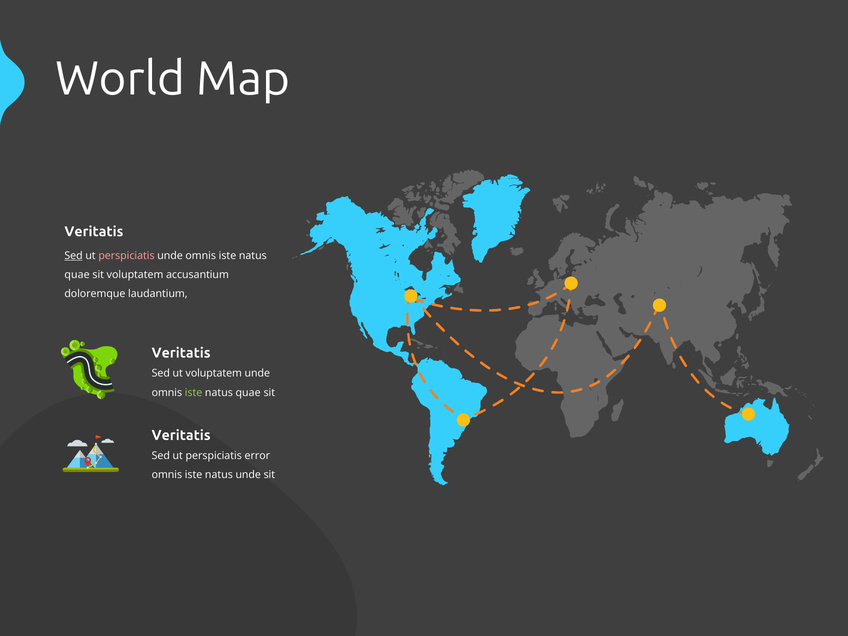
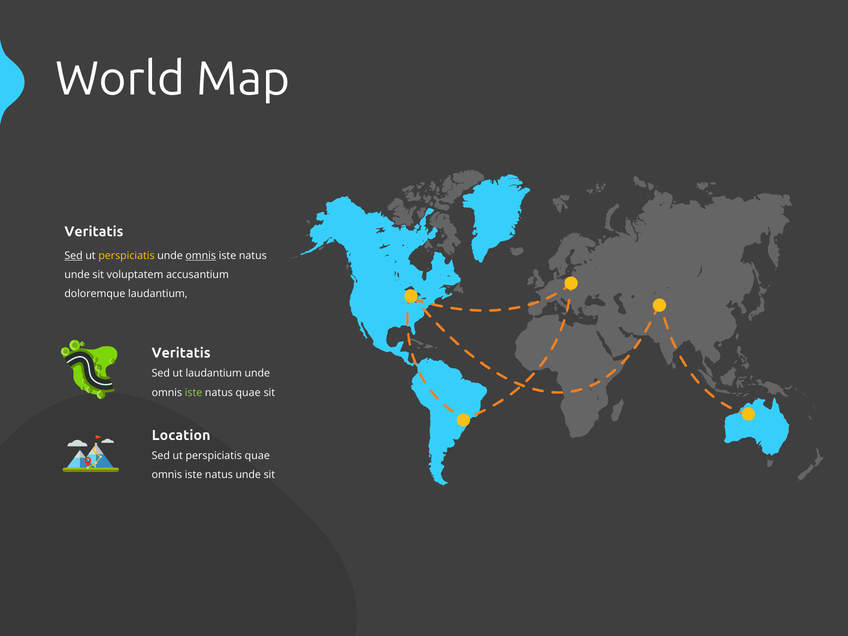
perspiciatis colour: pink -> yellow (126, 256)
omnis underline: none -> present (201, 256)
quae: quae -> unde (77, 275)
ut voluptatem: voluptatem -> laudantium (214, 373)
Veritatis: Veritatis -> Location (181, 435)
perspiciatis error: error -> quae (257, 456)
